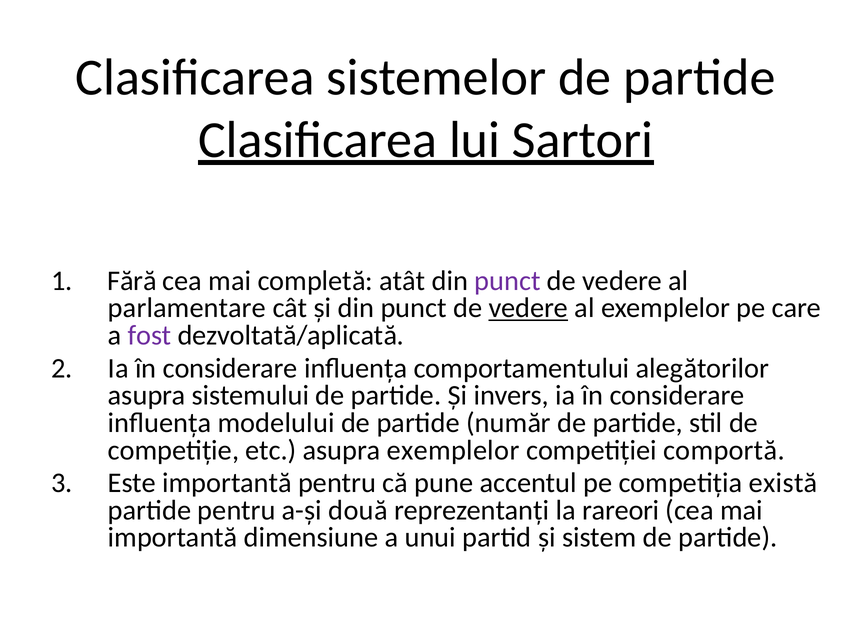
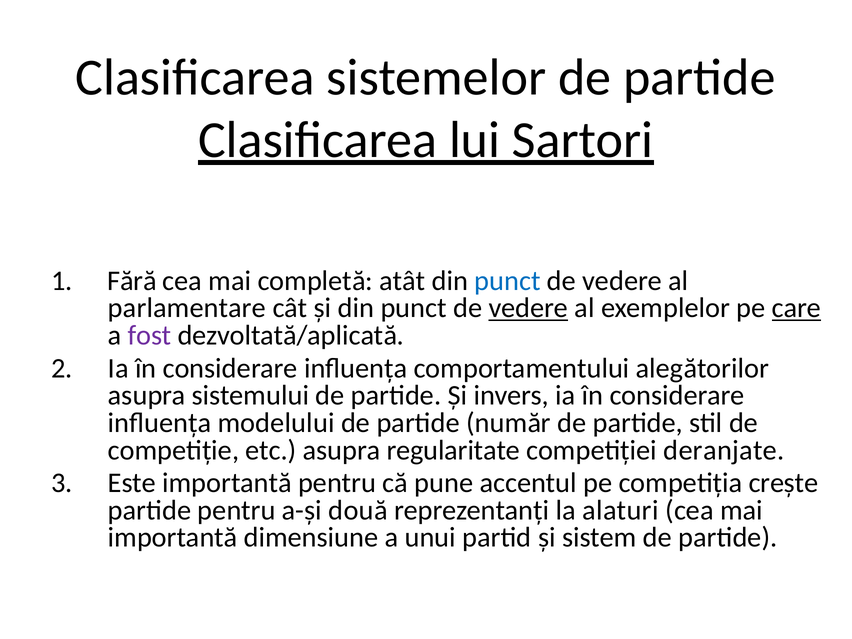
punct colour: purple -> blue (507, 281)
care underline: none -> present (796, 308)
asupra exemplelor: exemplelor -> regularitate (453, 450)
comportă: comportă -> deranjate (724, 450)
există: există -> crește (783, 483)
rareori: rareori -> alaturi (620, 510)
